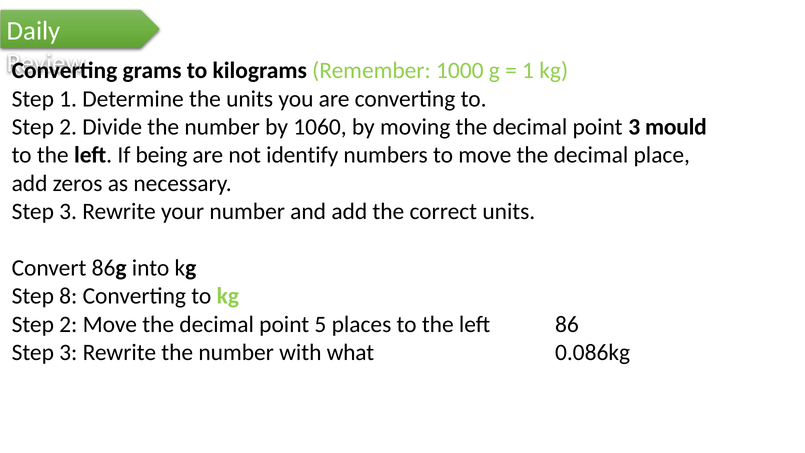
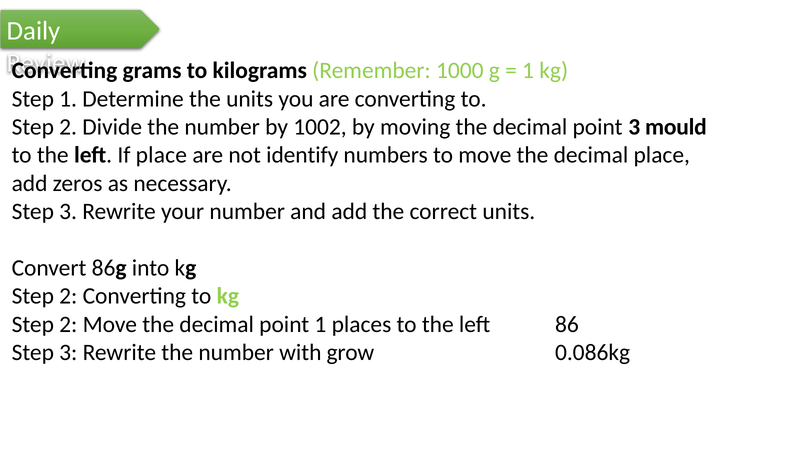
1060: 1060 -> 1002 (320, 127)
If being: being -> place (161, 155)
8: 8 -> 2 (68, 296)
point 5: 5 -> 1 (320, 324)
what: what -> grow (350, 352)
